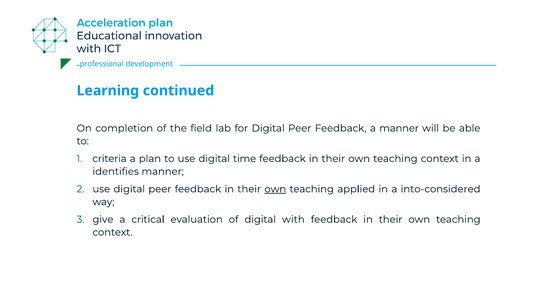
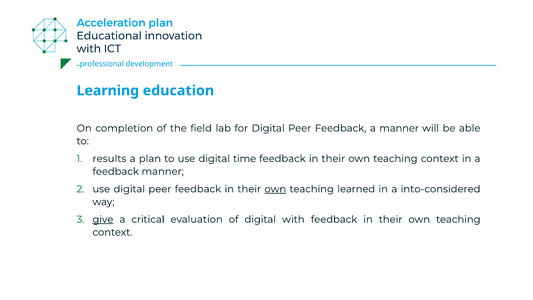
continued: continued -> education (178, 91)
criteria: criteria -> results (109, 159)
identifies: identifies -> feedback (116, 171)
applied: applied -> learned (356, 189)
give underline: none -> present (103, 219)
